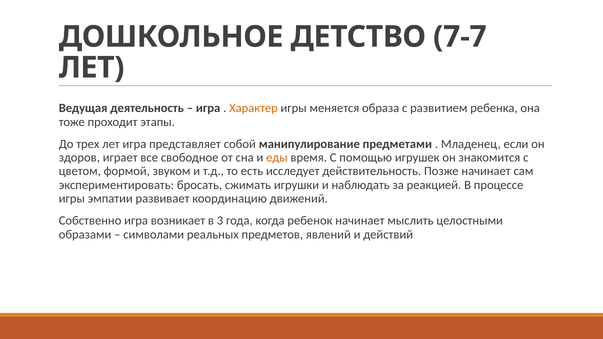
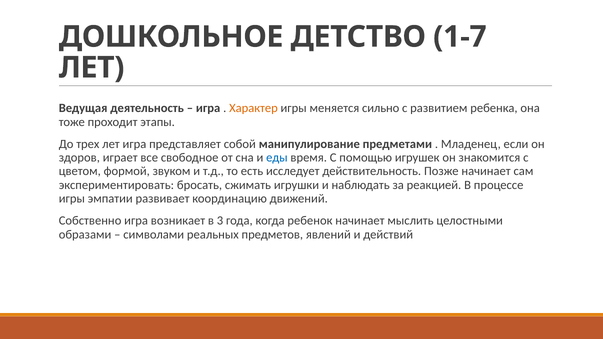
7-7: 7-7 -> 1-7 (460, 37)
образа: образа -> сильно (381, 108)
еды colour: orange -> blue (277, 158)
